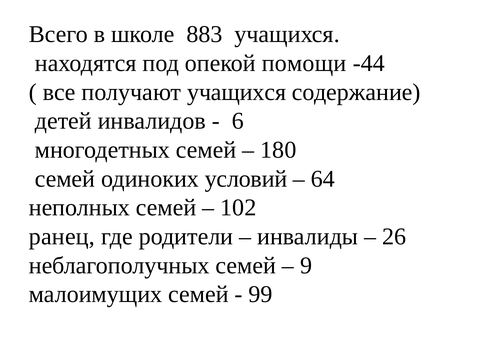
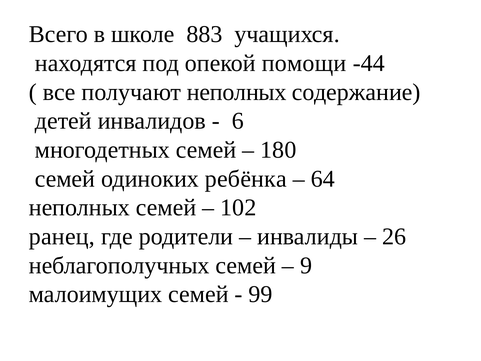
получают учащихся: учащихся -> неполных (237, 92)
условий: условий -> ребёнка (246, 179)
